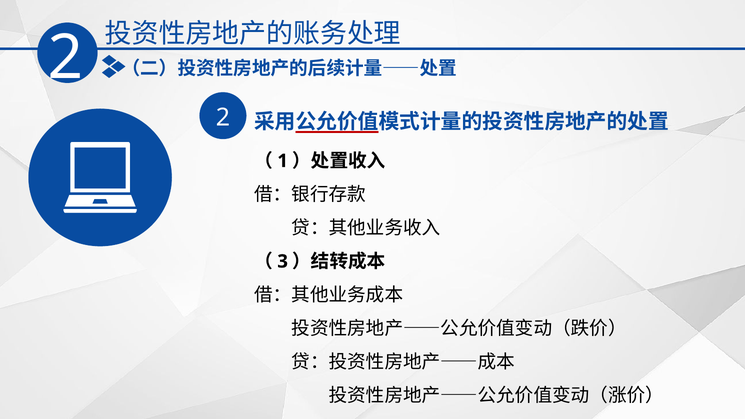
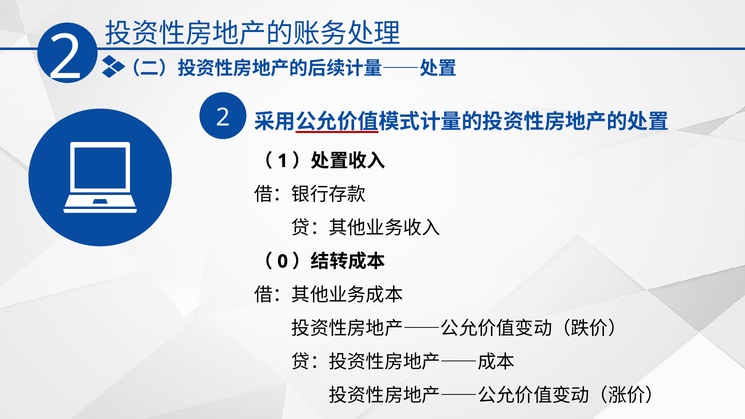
3: 3 -> 0 (283, 261)
